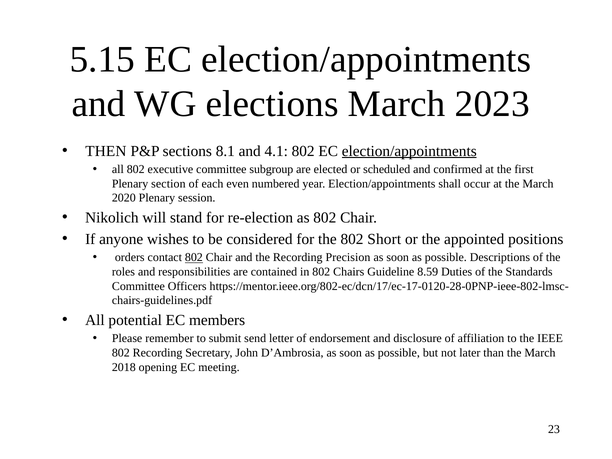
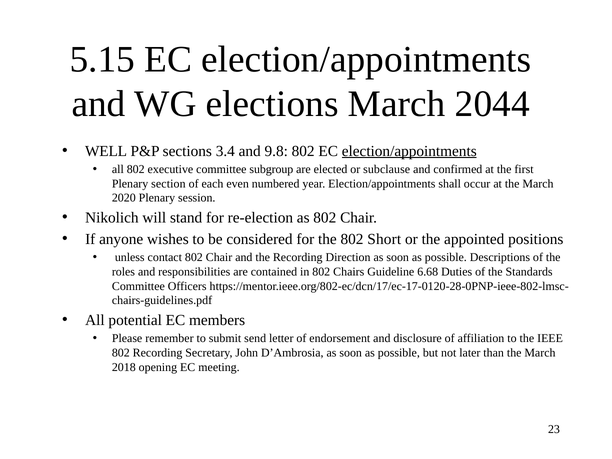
2023: 2023 -> 2044 (492, 104)
THEN: THEN -> WELL (106, 151)
8.1: 8.1 -> 3.4 (225, 151)
4.1: 4.1 -> 9.8 (276, 151)
scheduled: scheduled -> subclause (387, 169)
orders: orders -> unless (130, 258)
802 underline: present -> none (194, 258)
Precision: Precision -> Direction (348, 258)
8.59: 8.59 -> 6.68 (428, 272)
